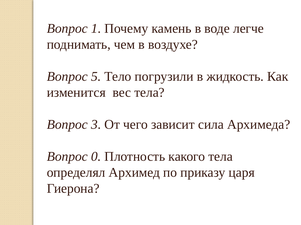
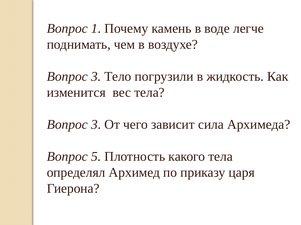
5: 5 -> 3 (96, 77)
0: 0 -> 5 (96, 157)
